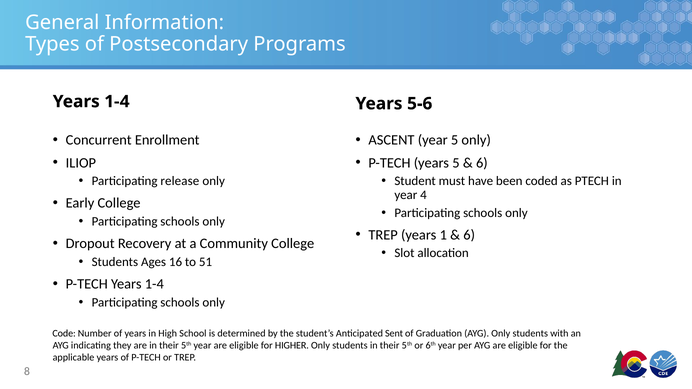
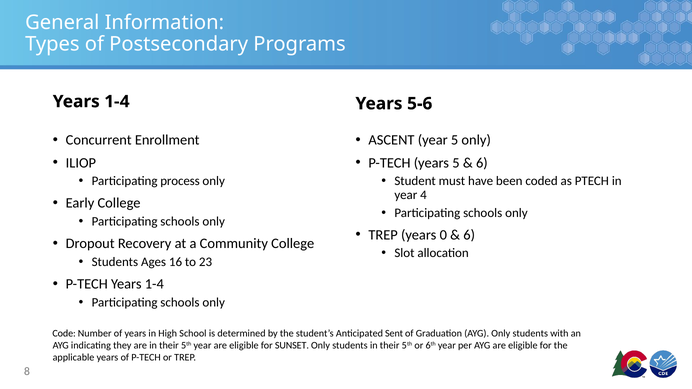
release: release -> process (180, 181)
1: 1 -> 0 (443, 235)
51: 51 -> 23 (206, 262)
HIGHER: HIGHER -> SUNSET (292, 346)
